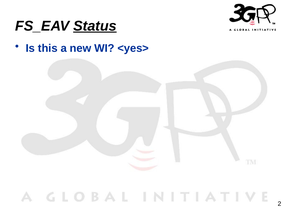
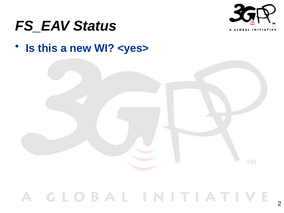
Status underline: present -> none (95, 26)
